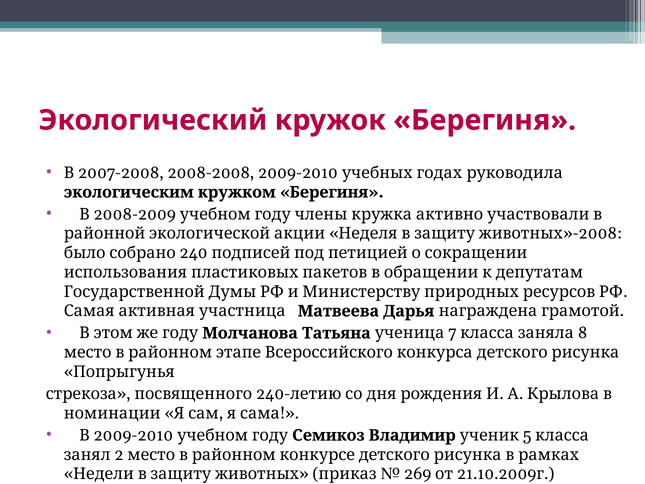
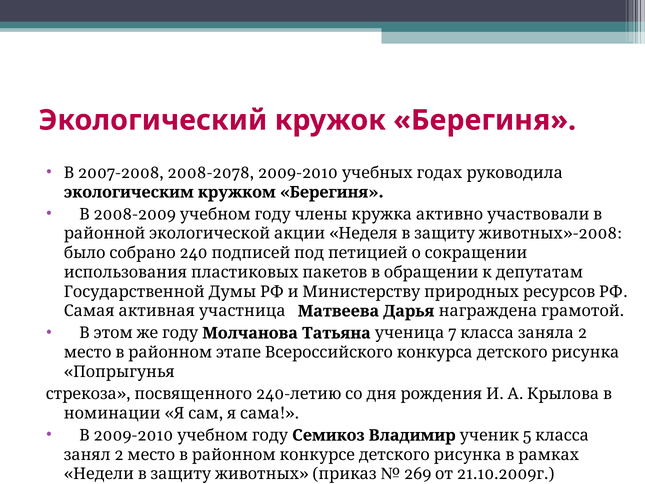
2008-2008: 2008-2008 -> 2008-2078 (211, 173)
7 8: 8 -> 2 (583, 333)
